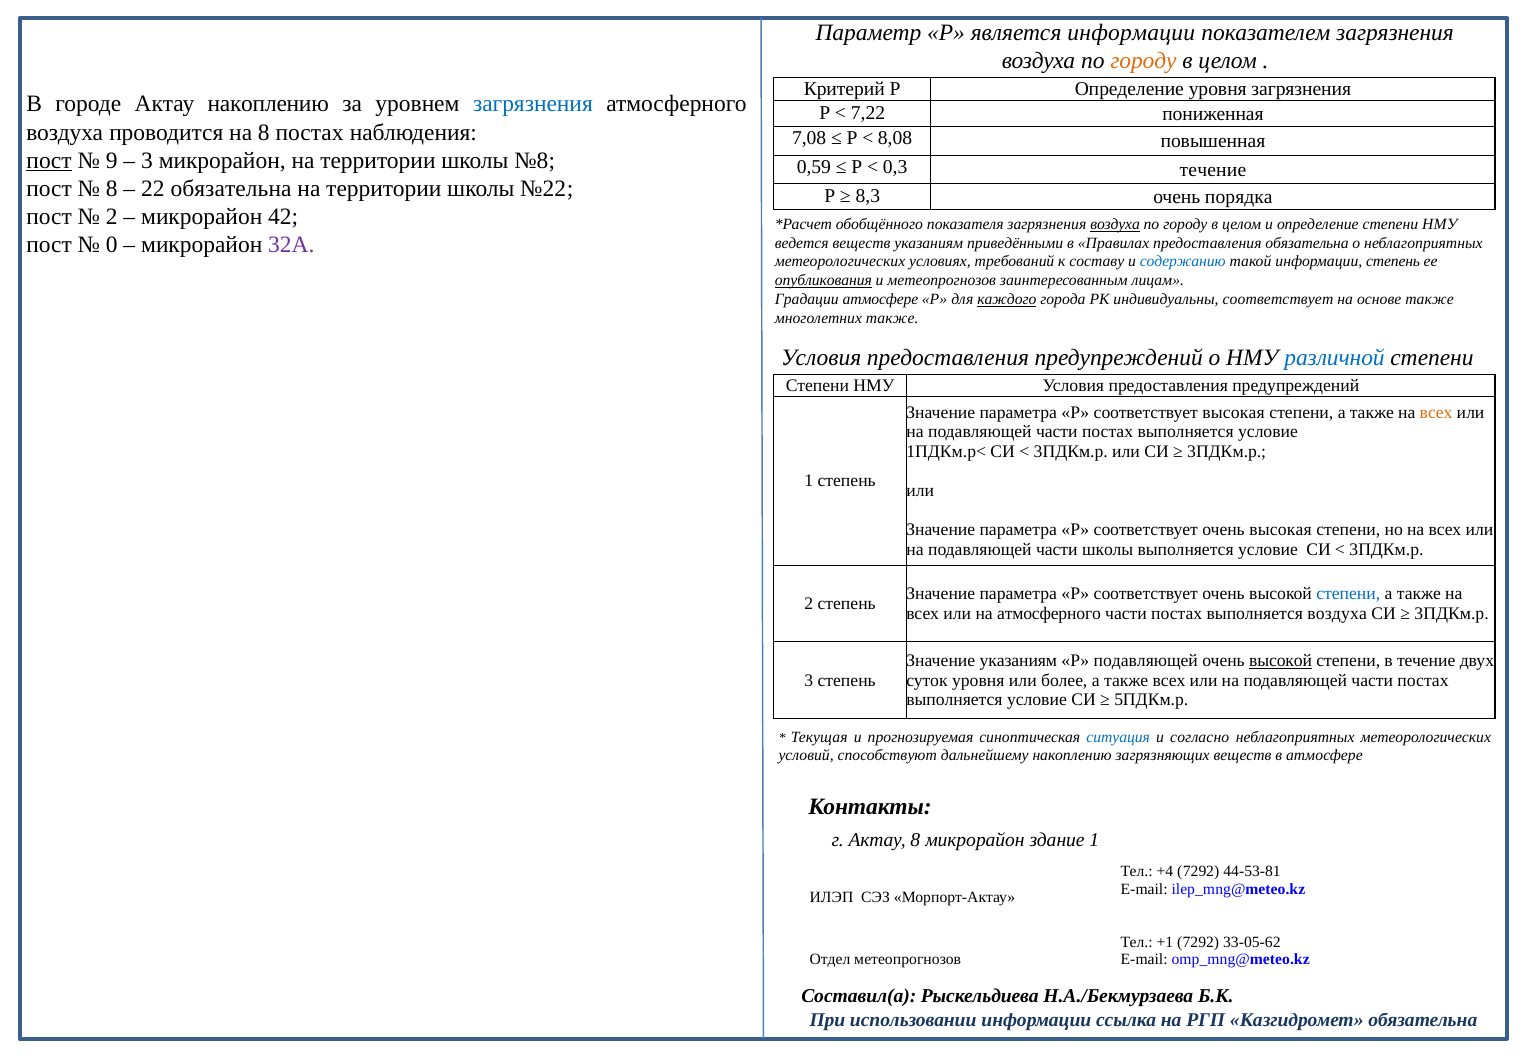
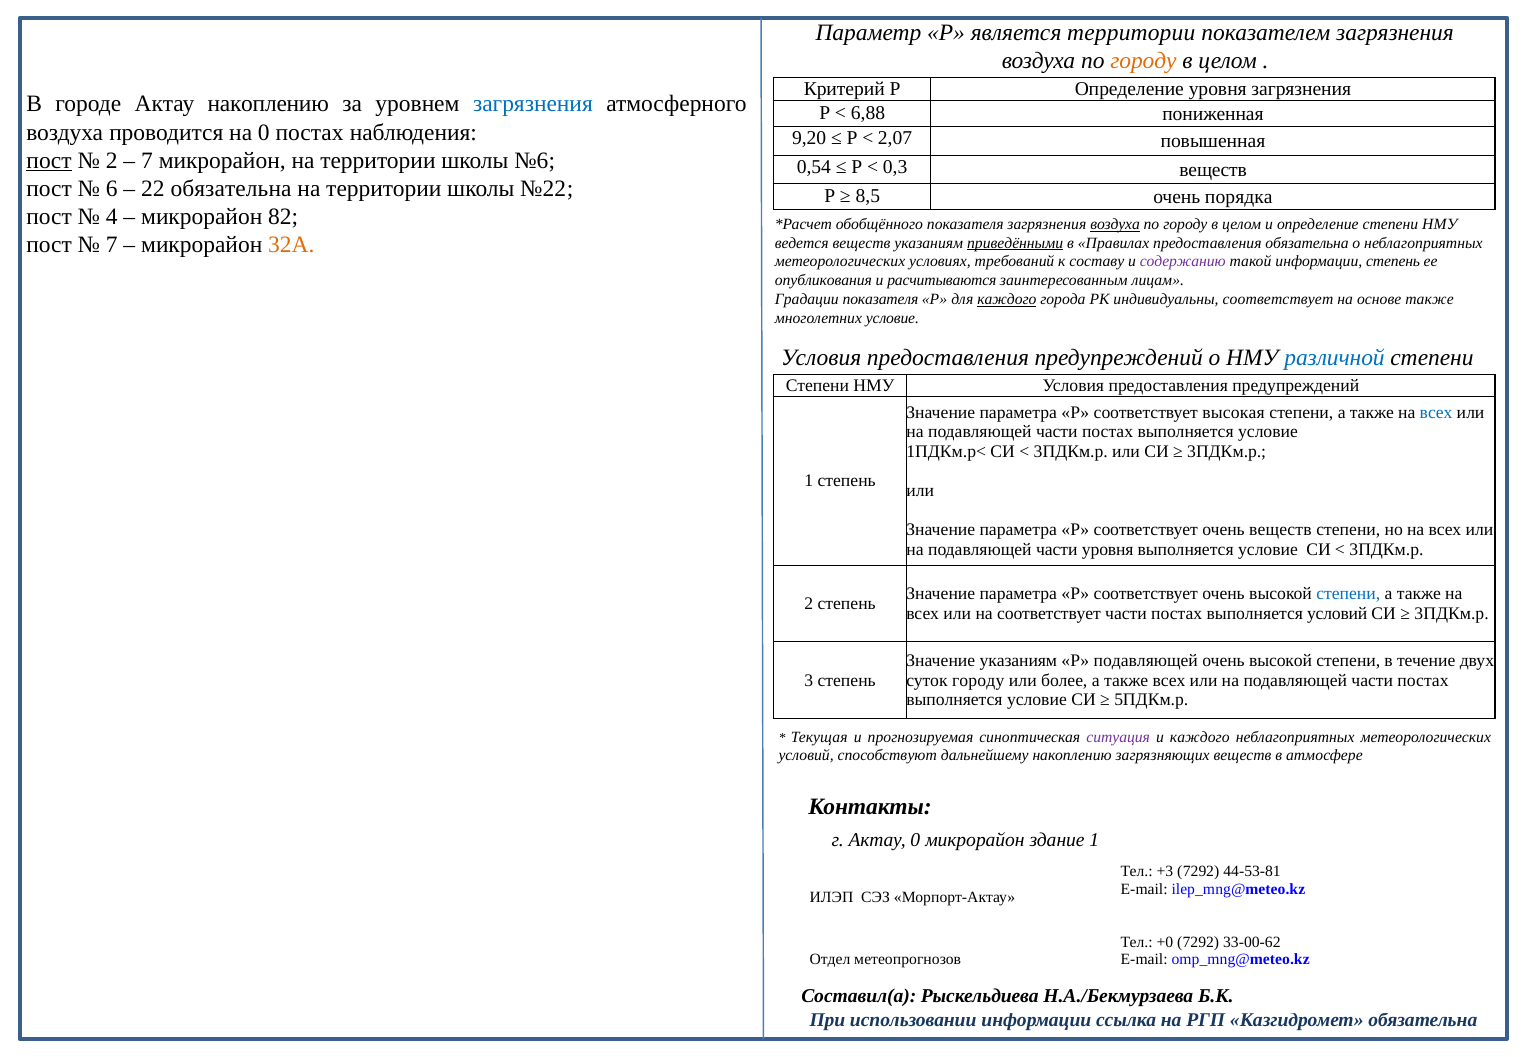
является информации: информации -> территории (1131, 33)
7,22: 7,22 -> 6,88 (868, 113)
на 8: 8 -> 0 (264, 132)
7,08: 7,08 -> 9,20 (809, 138)
8,08: 8,08 -> 2,07 (895, 138)
9: 9 -> 2 (112, 161)
3: 3 -> 7 (147, 161)
№8: №8 -> №6 (535, 161)
0,59: 0,59 -> 0,54 (814, 167)
0,3 течение: течение -> веществ (1213, 170)
8: 8 -> 6 (112, 189)
8,3: 8,3 -> 8,5 (868, 196)
2: 2 -> 4 (112, 217)
42: 42 -> 82 (283, 217)
0: 0 -> 7 (112, 245)
32А colour: purple -> orange (291, 245)
приведёнными underline: none -> present (1015, 243)
содержанию colour: blue -> purple (1183, 262)
опубликования underline: present -> none (823, 281)
и метеопрогнозов: метеопрогнозов -> расчитываются (942, 281)
Градации атмосфере: атмосфере -> показателя (880, 299)
многолетних также: также -> условие (892, 318)
всех colour: orange -> blue (1436, 413)
очень высокая: высокая -> веществ (1280, 530)
части школы: школы -> уровня (1108, 549)
на атмосферного: атмосферного -> соответствует (1049, 614)
выполняется воздуха: воздуха -> условий (1337, 614)
высокой underline: present -> none (1281, 661)
суток уровня: уровня -> городу (978, 680)
ситуация colour: blue -> purple (1118, 737)
и согласно: согласно -> каждого (1200, 737)
Актау 8: 8 -> 0 (915, 840)
+4: +4 -> +3 (1165, 872)
+1: +1 -> +0 (1165, 942)
33-05-62: 33-05-62 -> 33-00-62 (1252, 942)
